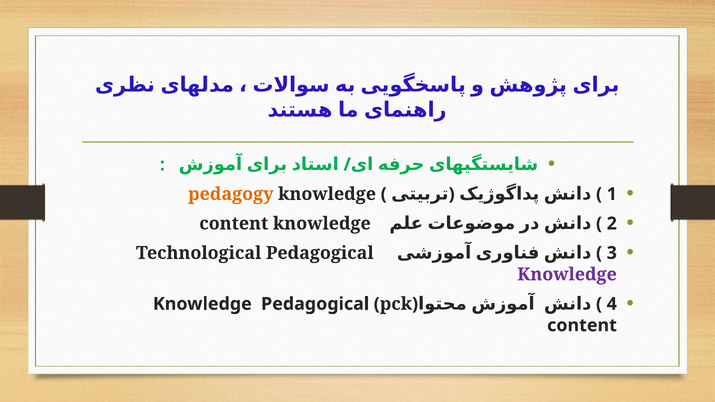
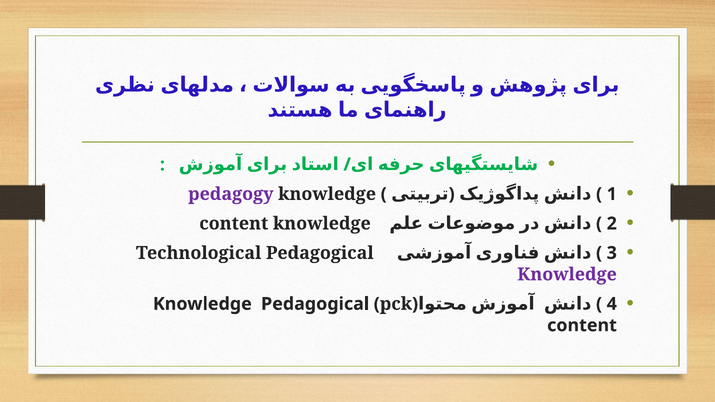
pedagogy colour: orange -> purple (231, 194)
